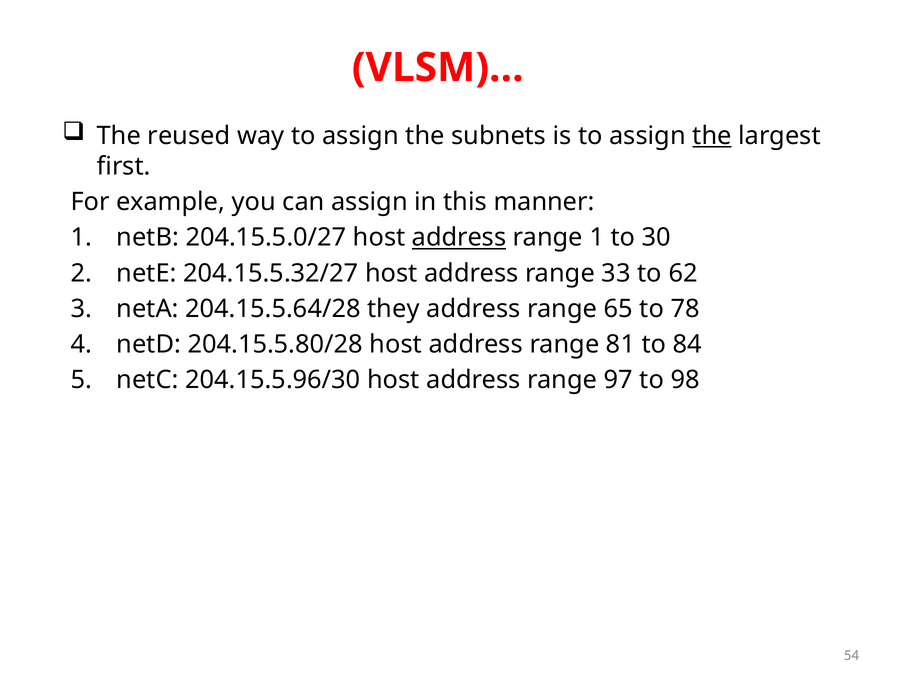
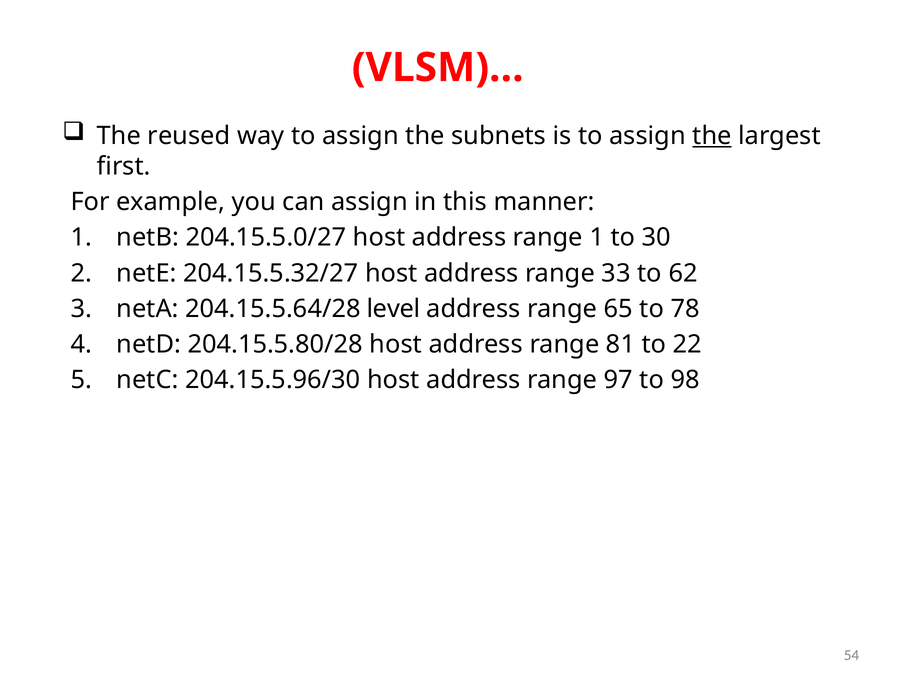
address underline: present -> none (459, 237)
they: they -> level (394, 309)
84: 84 -> 22 (688, 344)
